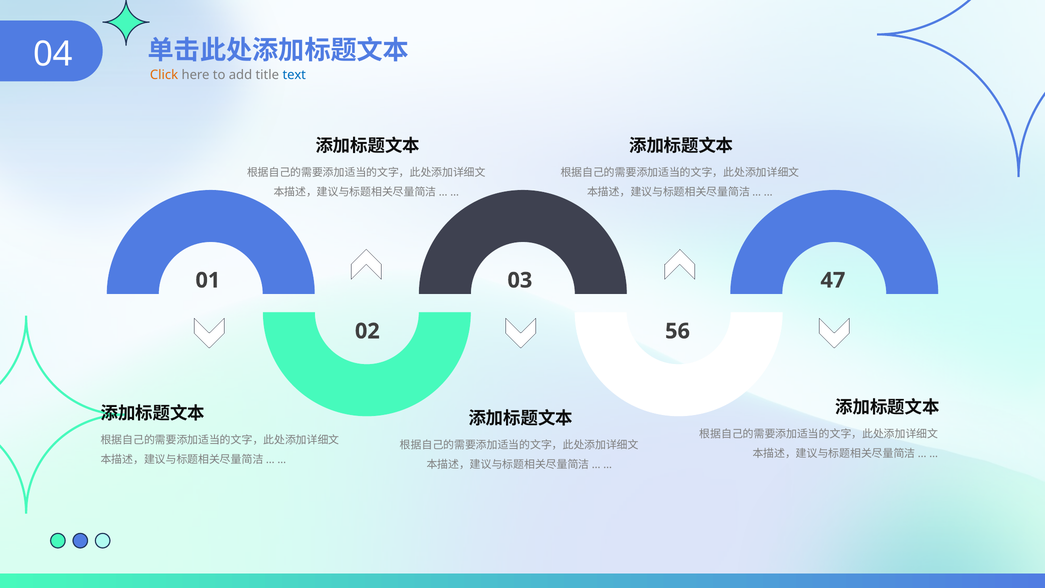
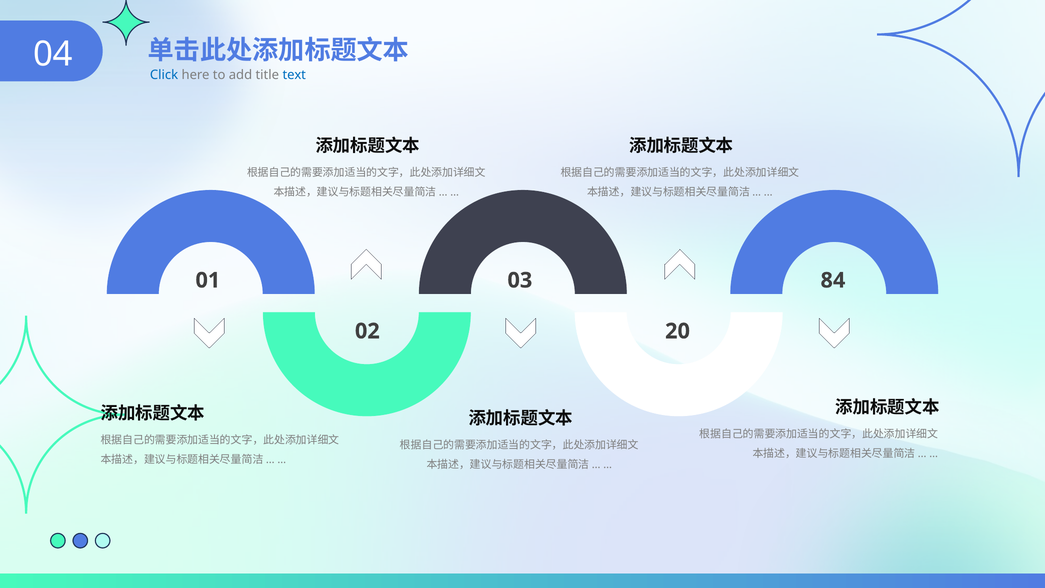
Click colour: orange -> blue (164, 75)
47: 47 -> 84 (833, 280)
56: 56 -> 20 (678, 331)
